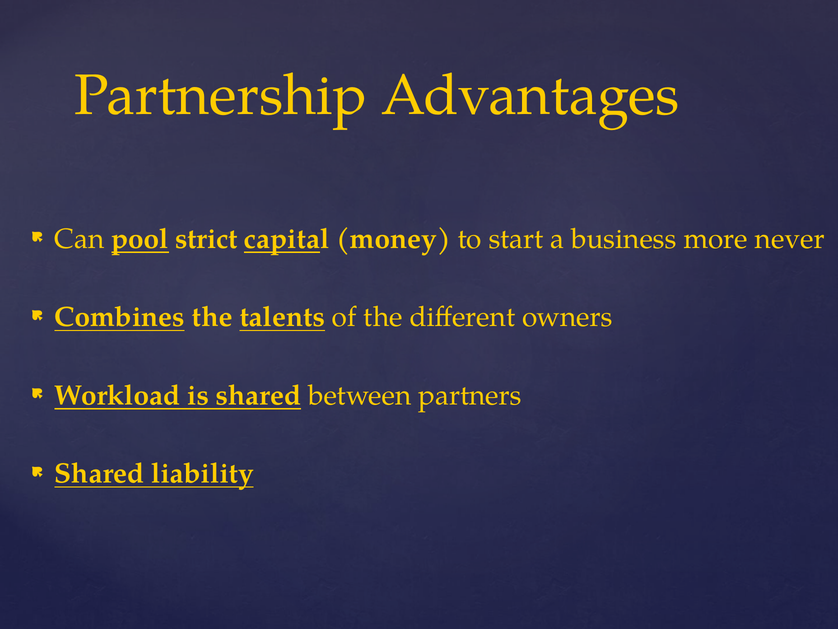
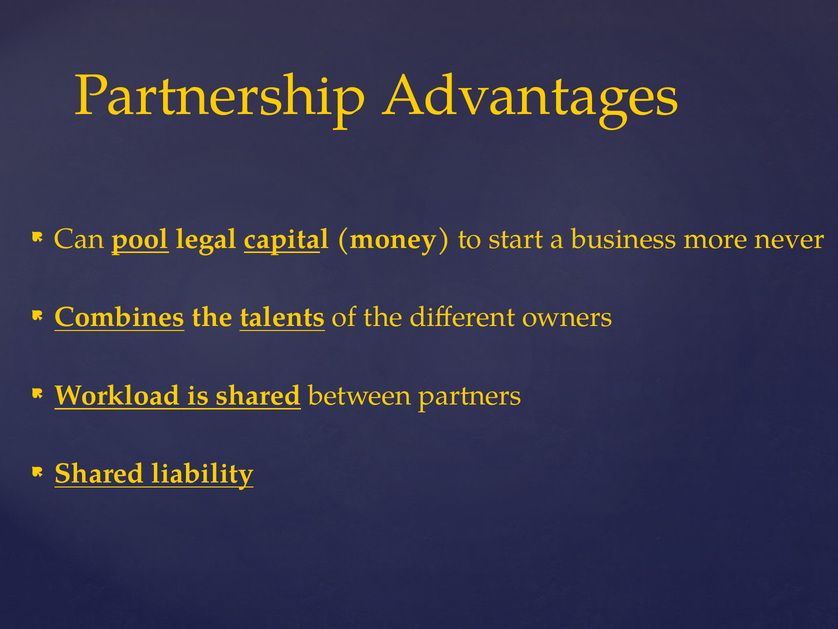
strict: strict -> legal (206, 239)
